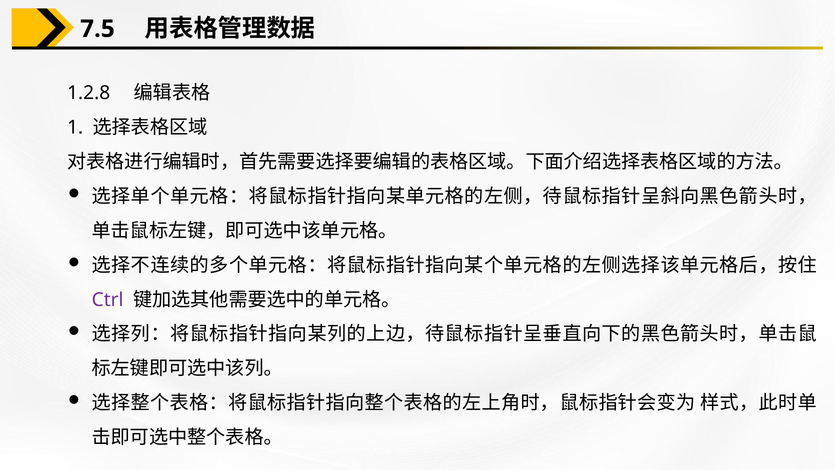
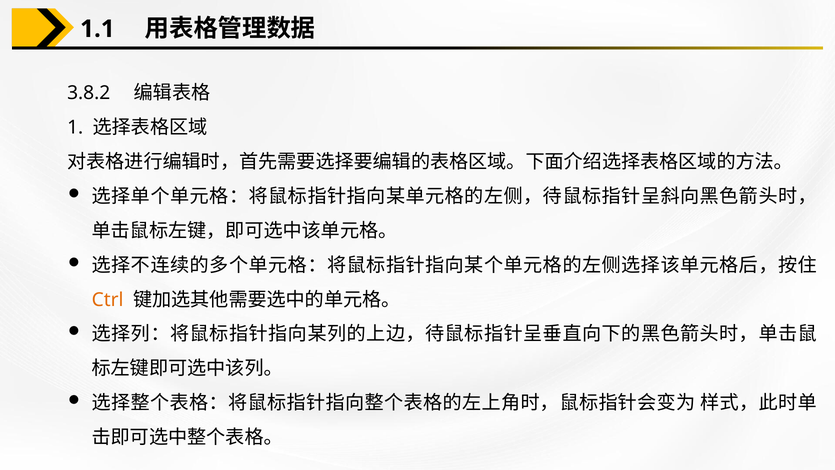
7.5: 7.5 -> 1.1 (97, 29)
1.2.8: 1.2.8 -> 3.8.2 (89, 93)
Ctrl colour: purple -> orange (108, 300)
